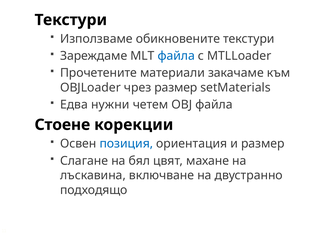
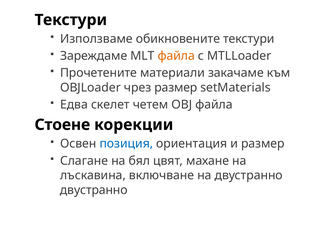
файла colour: blue -> orange (176, 56)
нужни: нужни -> скелет (110, 105)
подходящо: подходящо -> двустранно (94, 190)
